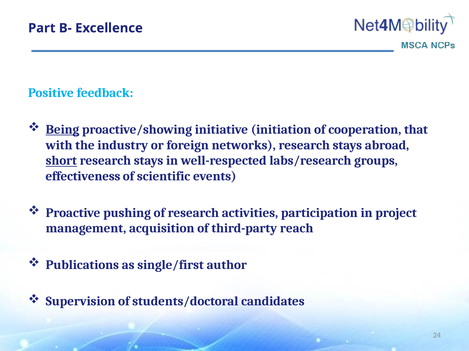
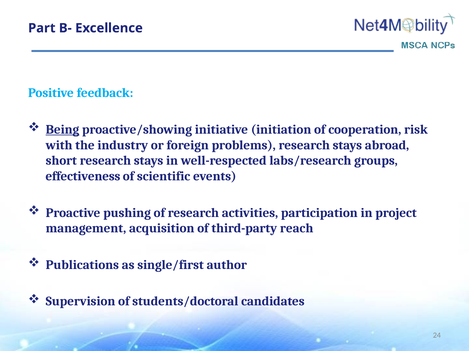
that: that -> risk (416, 130)
networks: networks -> problems (244, 145)
short underline: present -> none (61, 161)
